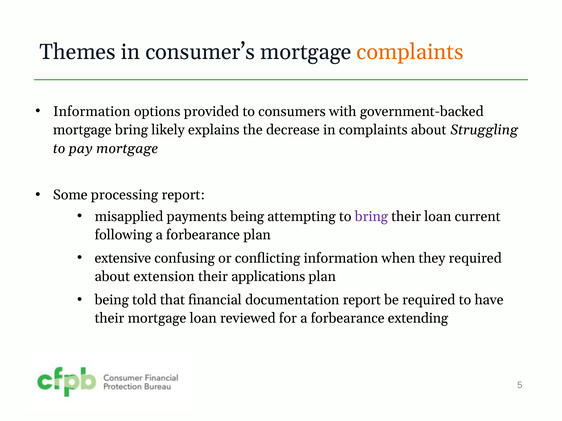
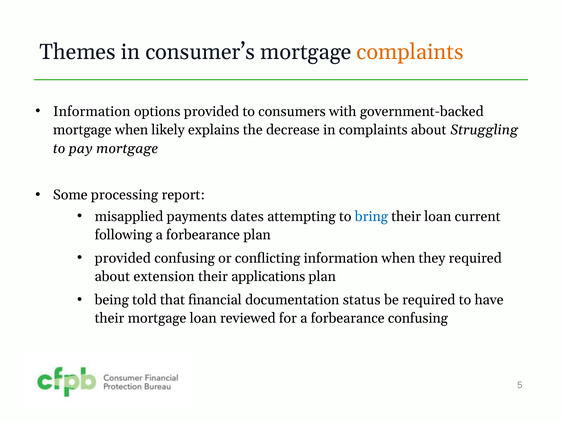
mortgage bring: bring -> when (132, 130)
payments being: being -> dates (247, 217)
bring colour: purple -> blue (371, 217)
extensive: extensive -> provided (123, 258)
documentation report: report -> status (362, 300)
forbearance extending: extending -> confusing (418, 319)
